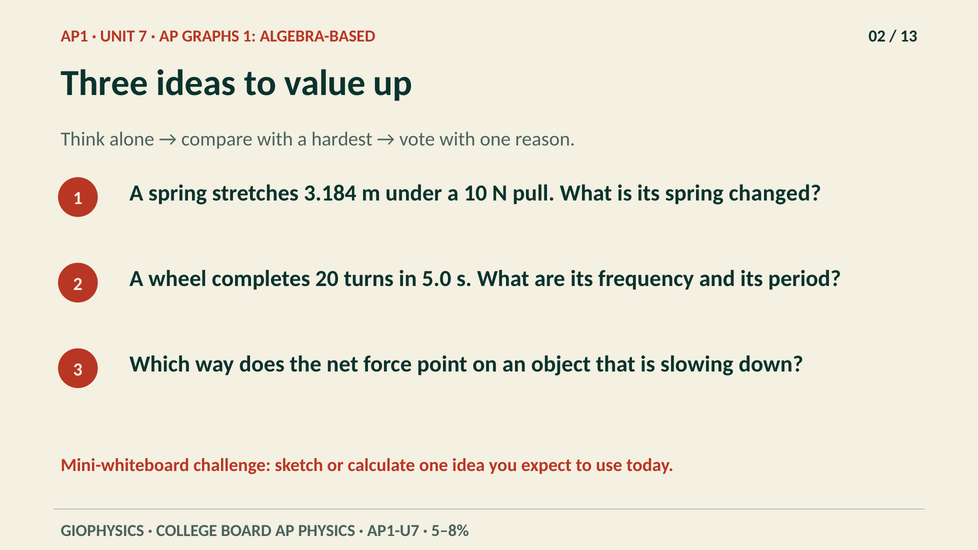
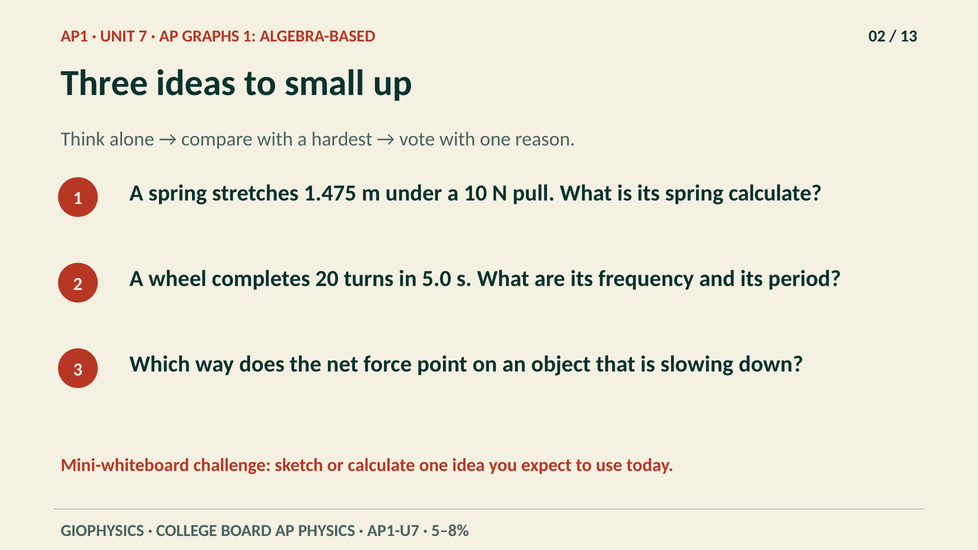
value: value -> small (325, 83)
3.184: 3.184 -> 1.475 (330, 193)
spring changed: changed -> calculate (775, 193)
